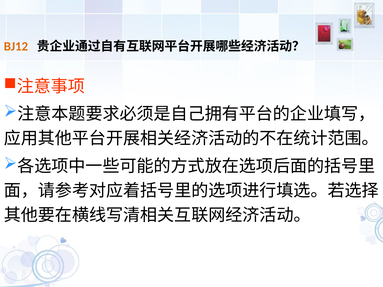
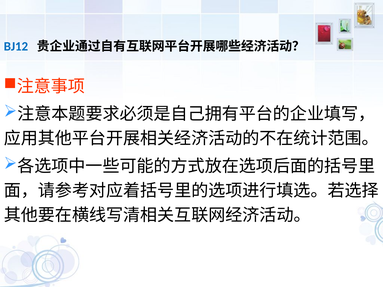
BJ12 colour: orange -> blue (16, 47)
